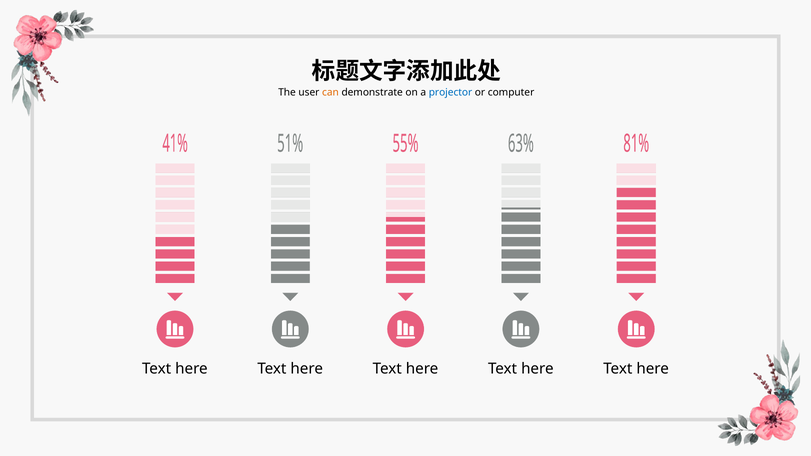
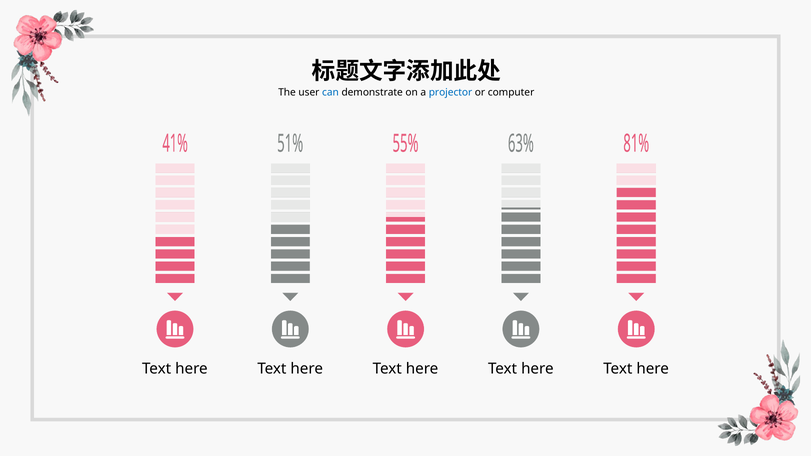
can colour: orange -> blue (330, 93)
